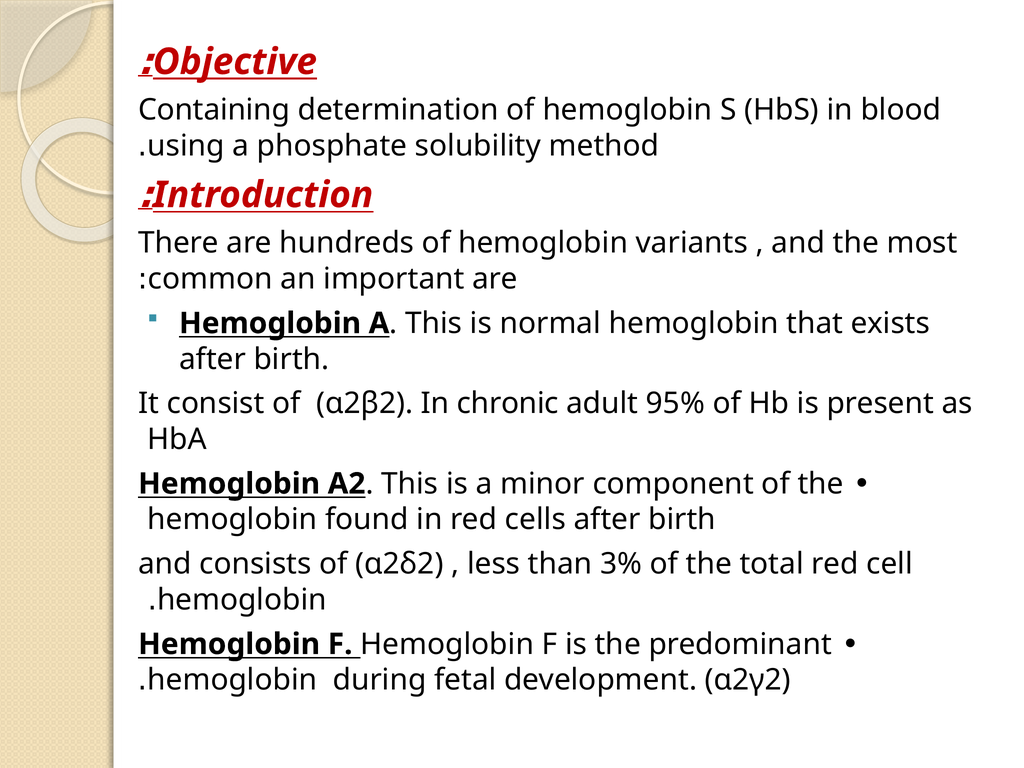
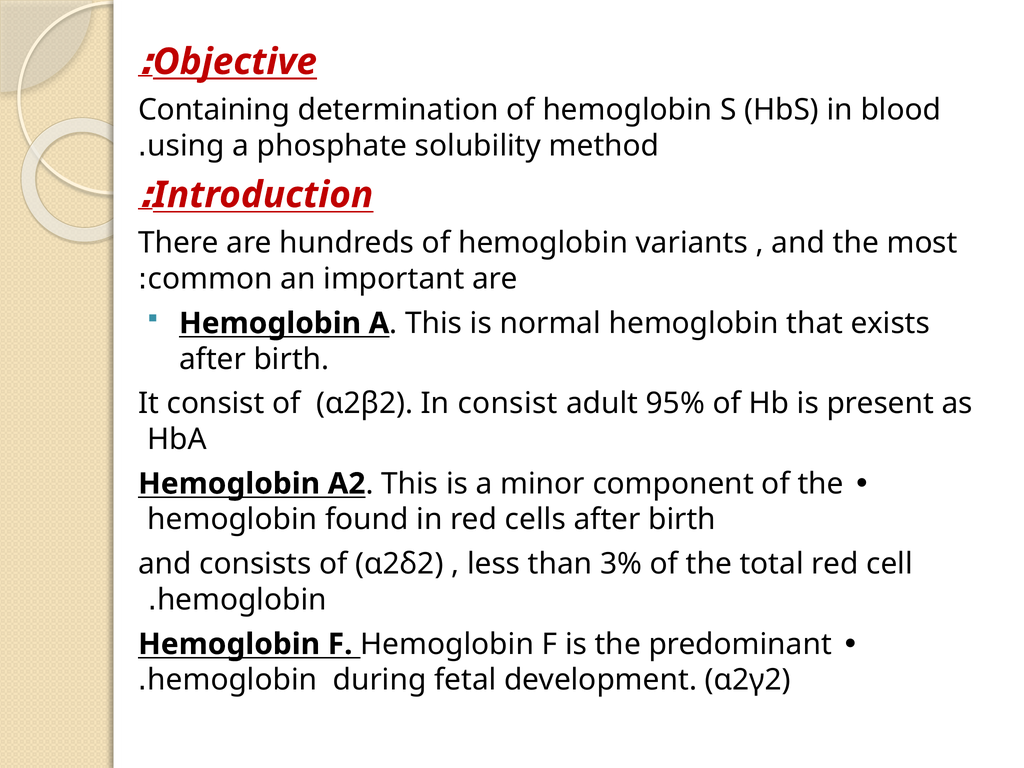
In chronic: chronic -> consist (508, 404)
